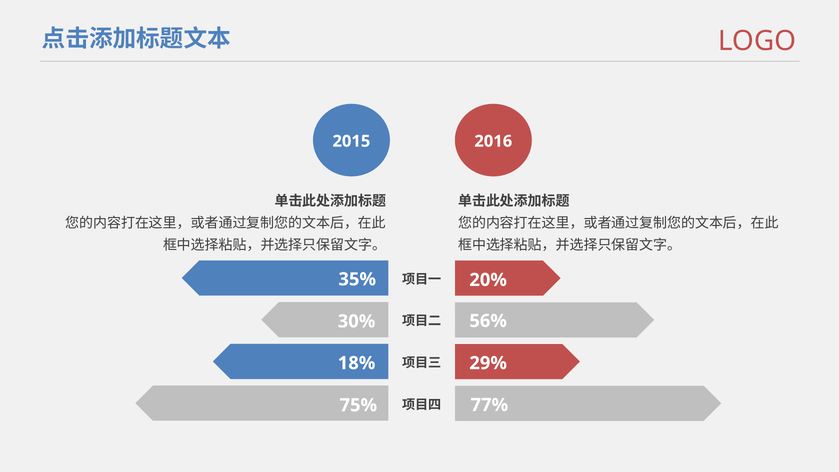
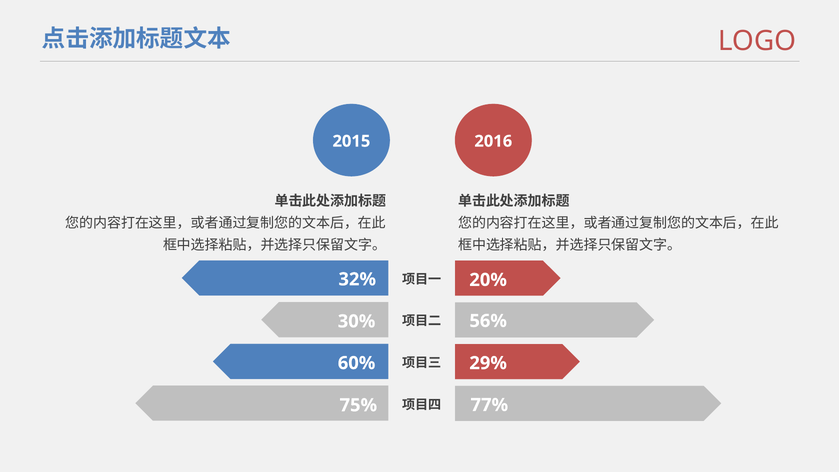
35%: 35% -> 32% (357, 279)
18%: 18% -> 60% (357, 363)
